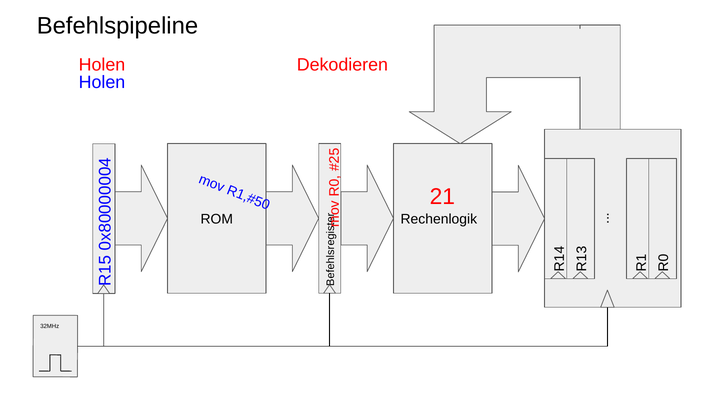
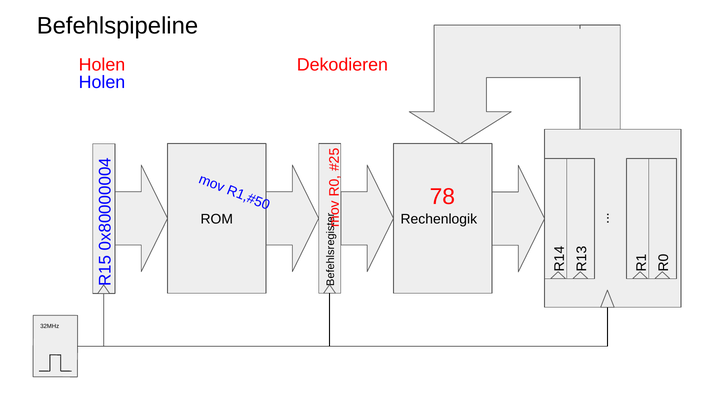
21: 21 -> 78 (442, 196)
